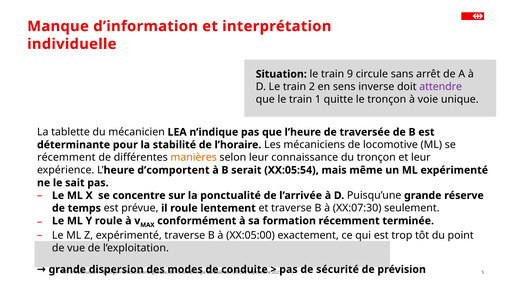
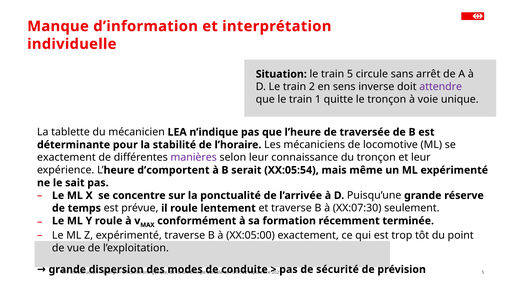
train 9: 9 -> 5 (350, 74)
récemment: récemment -> exactement (66, 158)
manières colour: orange -> purple (194, 158)
